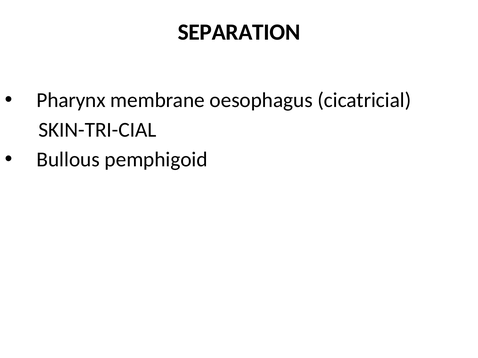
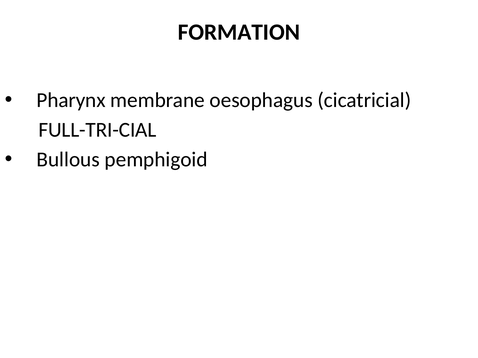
SEPARATION: SEPARATION -> FORMATION (239, 32)
SKIN-TRI-CIAL: SKIN-TRI-CIAL -> FULL-TRI-CIAL (97, 130)
